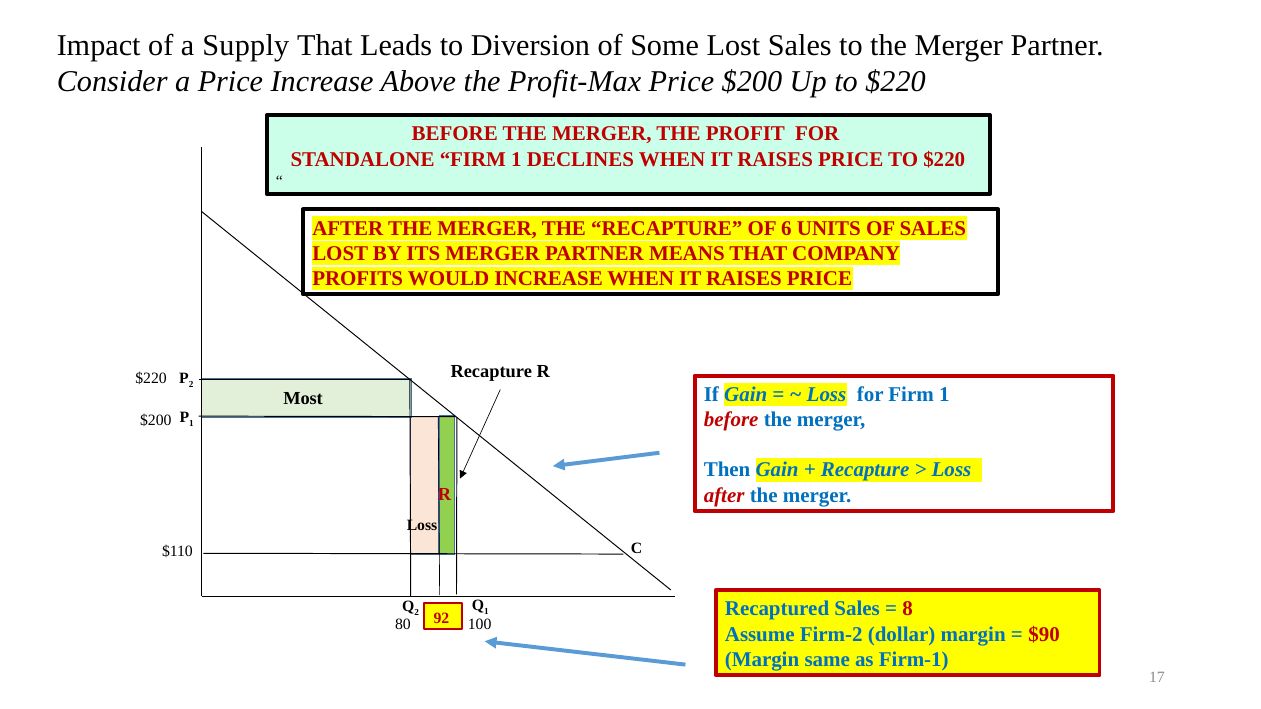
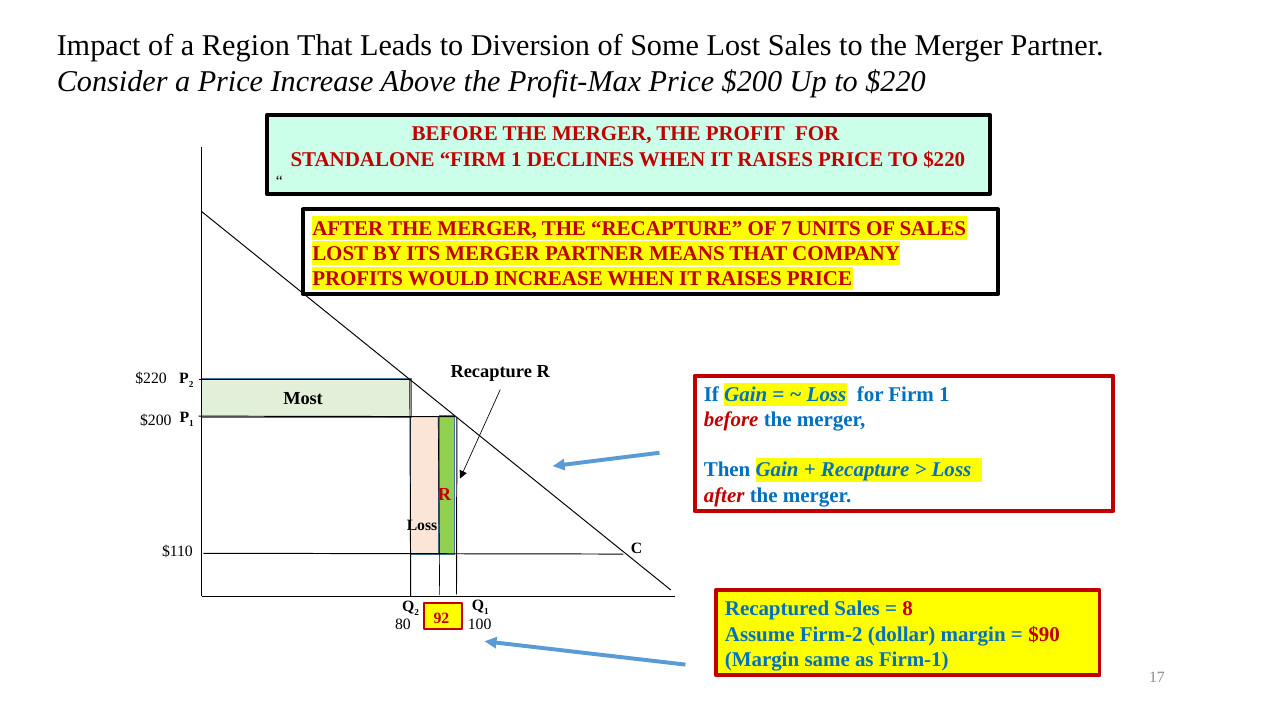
Supply: Supply -> Region (246, 45)
6: 6 -> 7 (786, 228)
